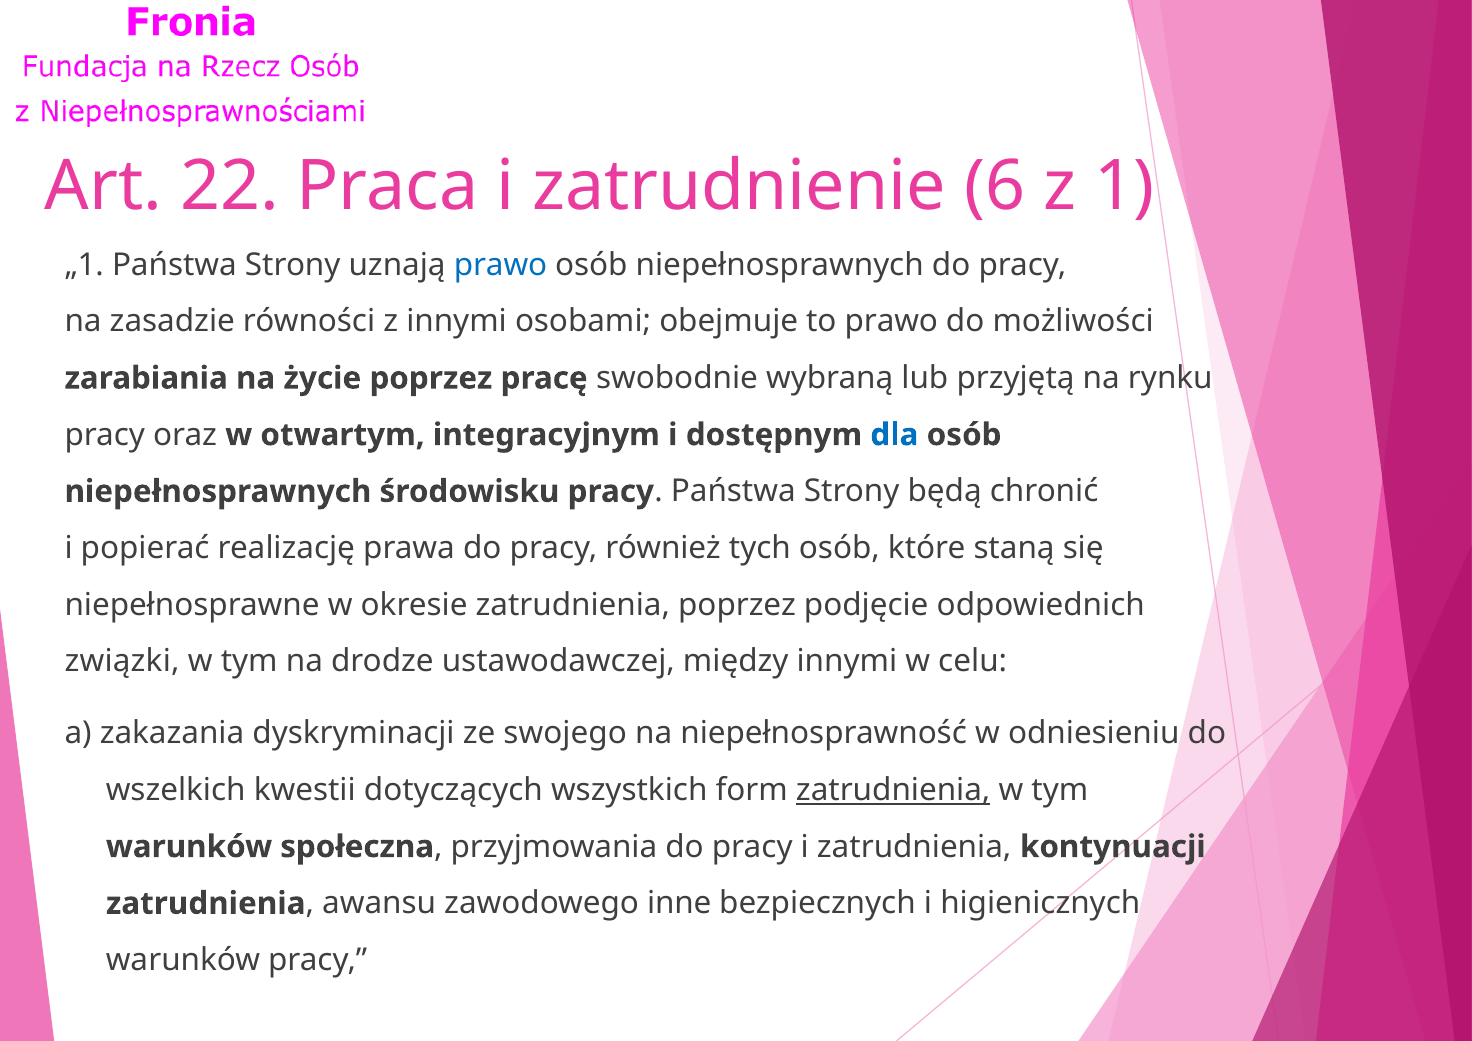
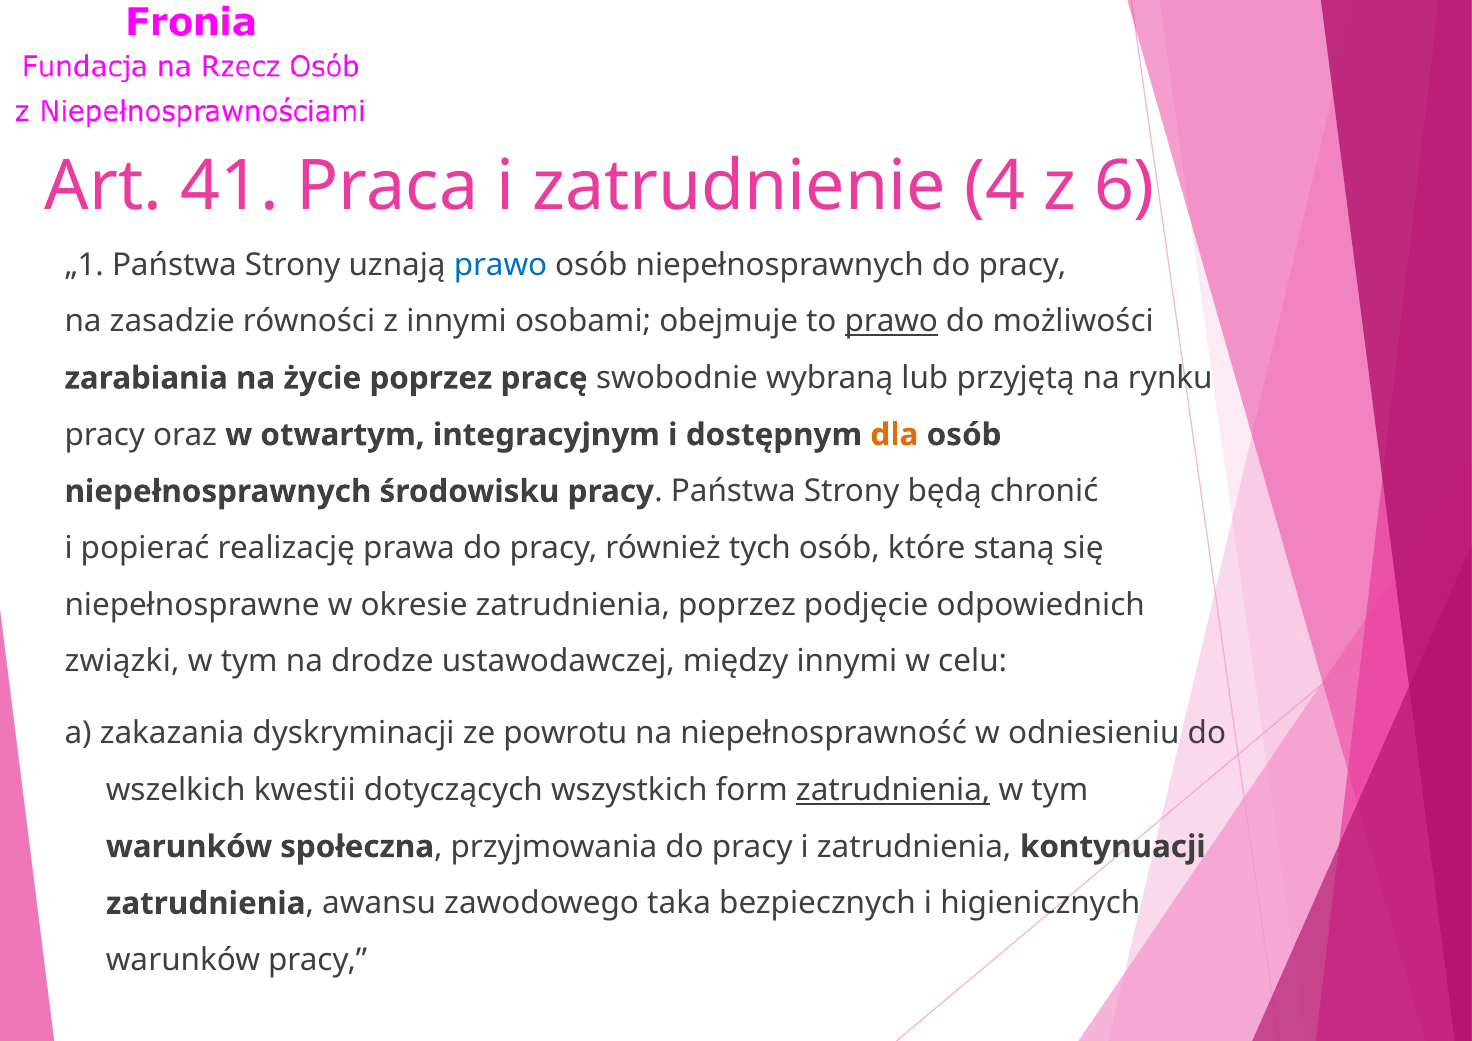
22: 22 -> 41 (229, 187)
6: 6 -> 4 (995, 187)
1: 1 -> 6 (1124, 187)
prawo underline: none -> present (891, 321)
dla colour: blue -> orange (894, 435)
swojego: swojego -> powrotu (565, 733)
inne: inne -> taka (679, 903)
